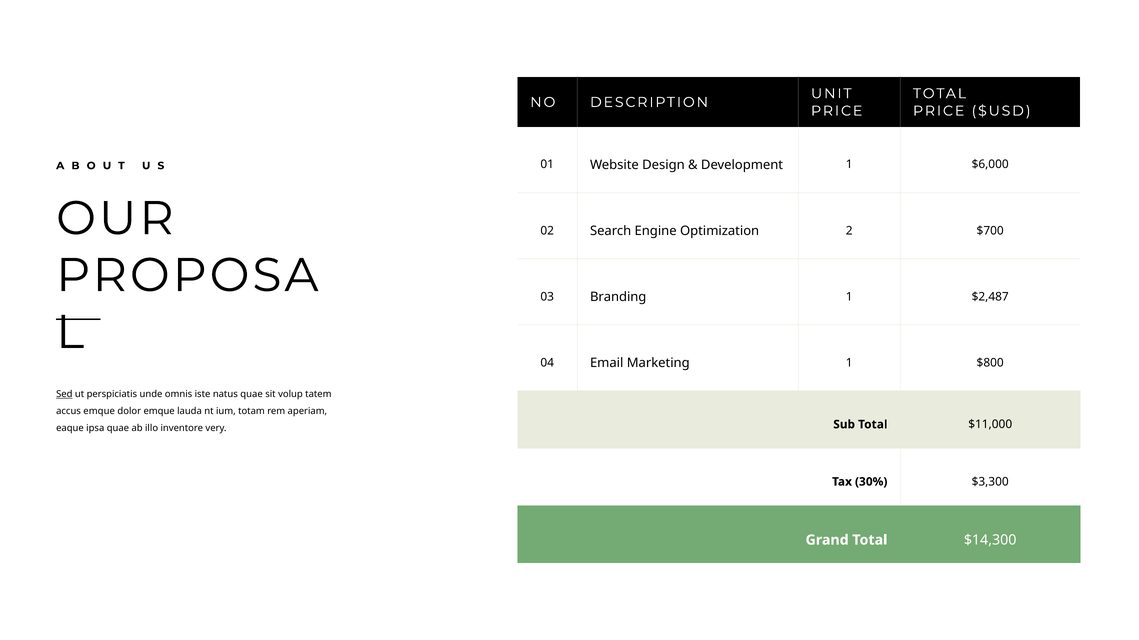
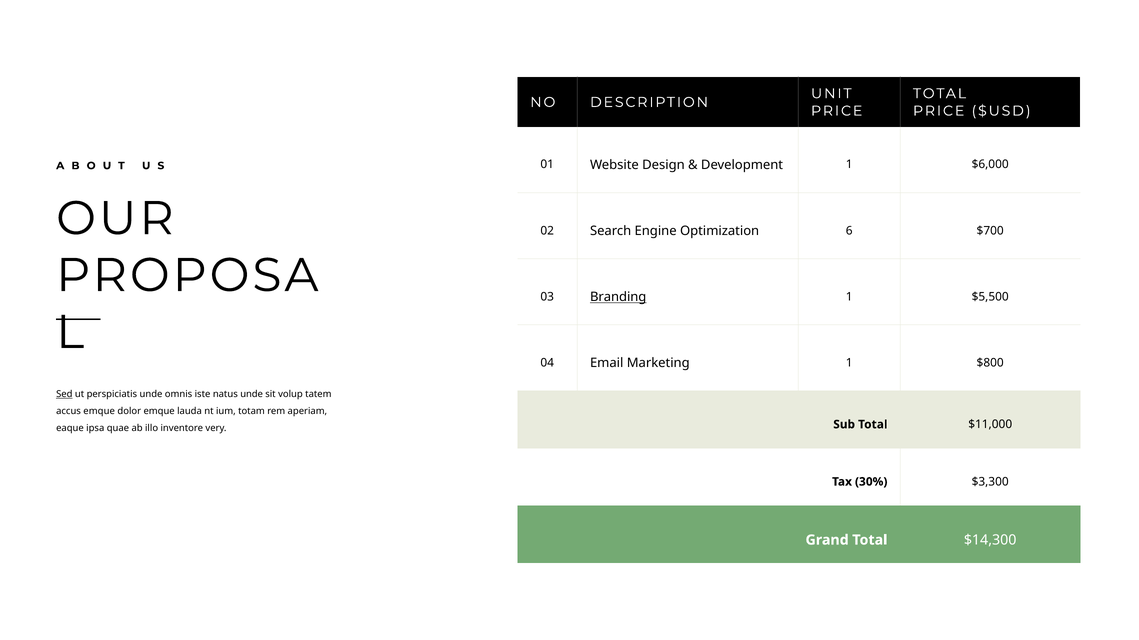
2: 2 -> 6 (849, 231)
Branding underline: none -> present (618, 297)
$2,487: $2,487 -> $5,500 (990, 297)
natus quae: quae -> unde (252, 395)
